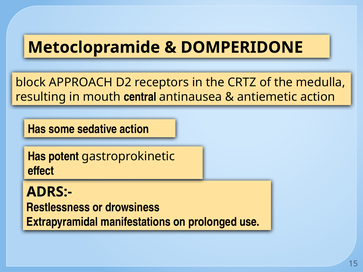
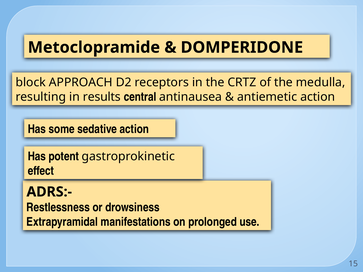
mouth: mouth -> results (102, 97)
